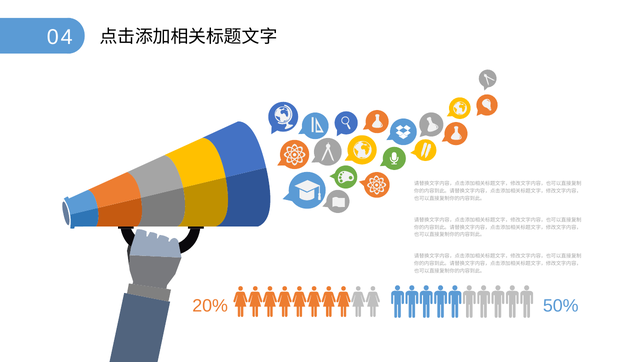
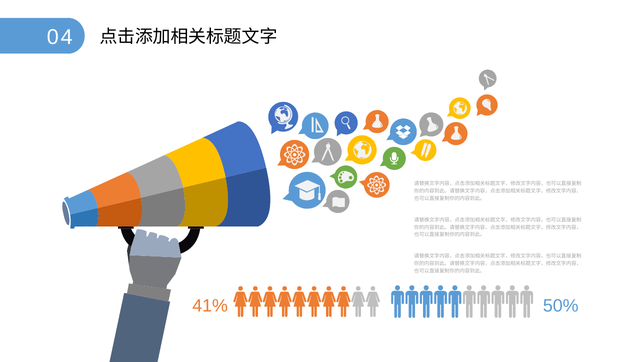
20%: 20% -> 41% (210, 306)
